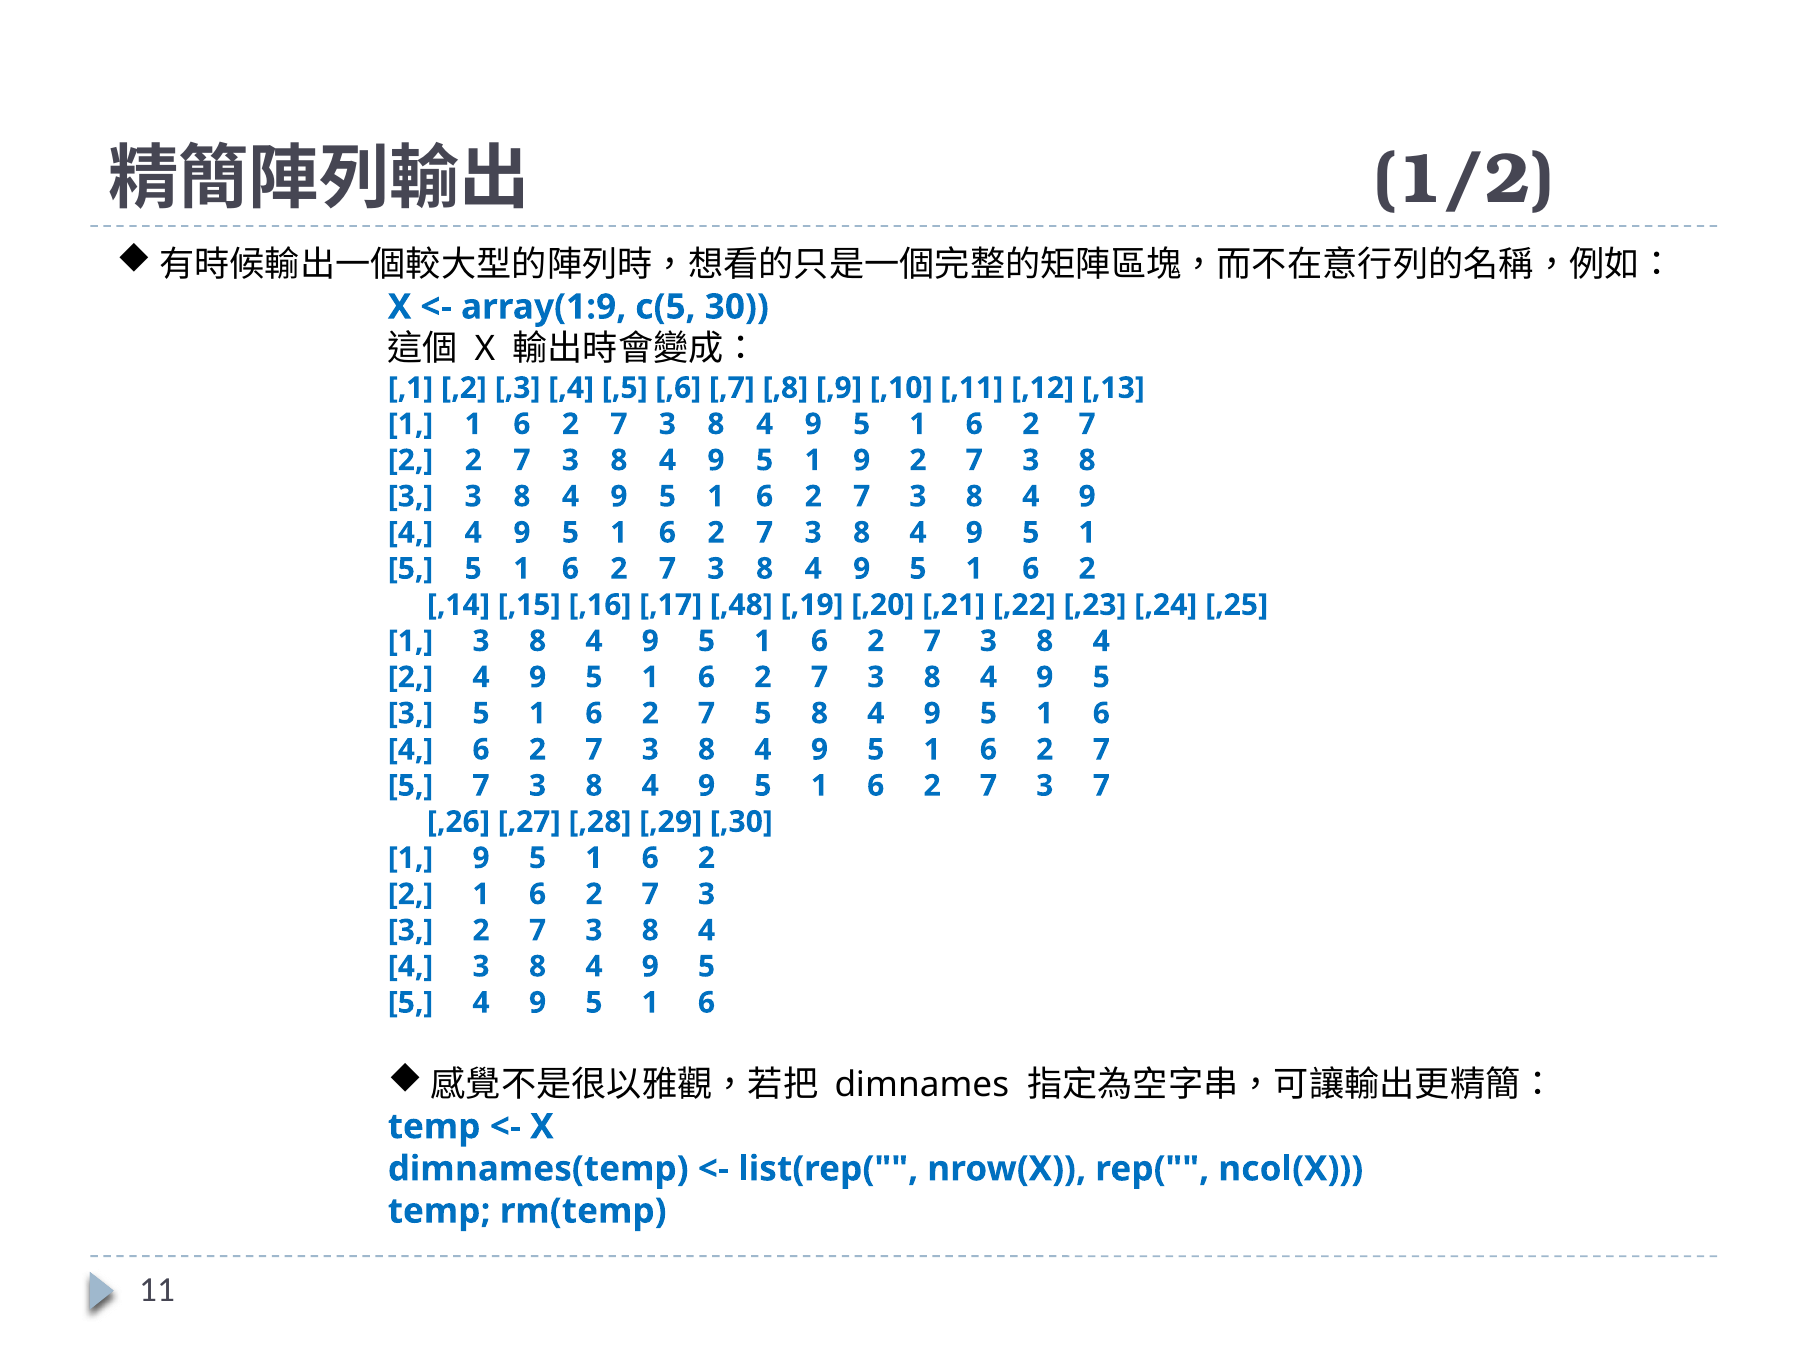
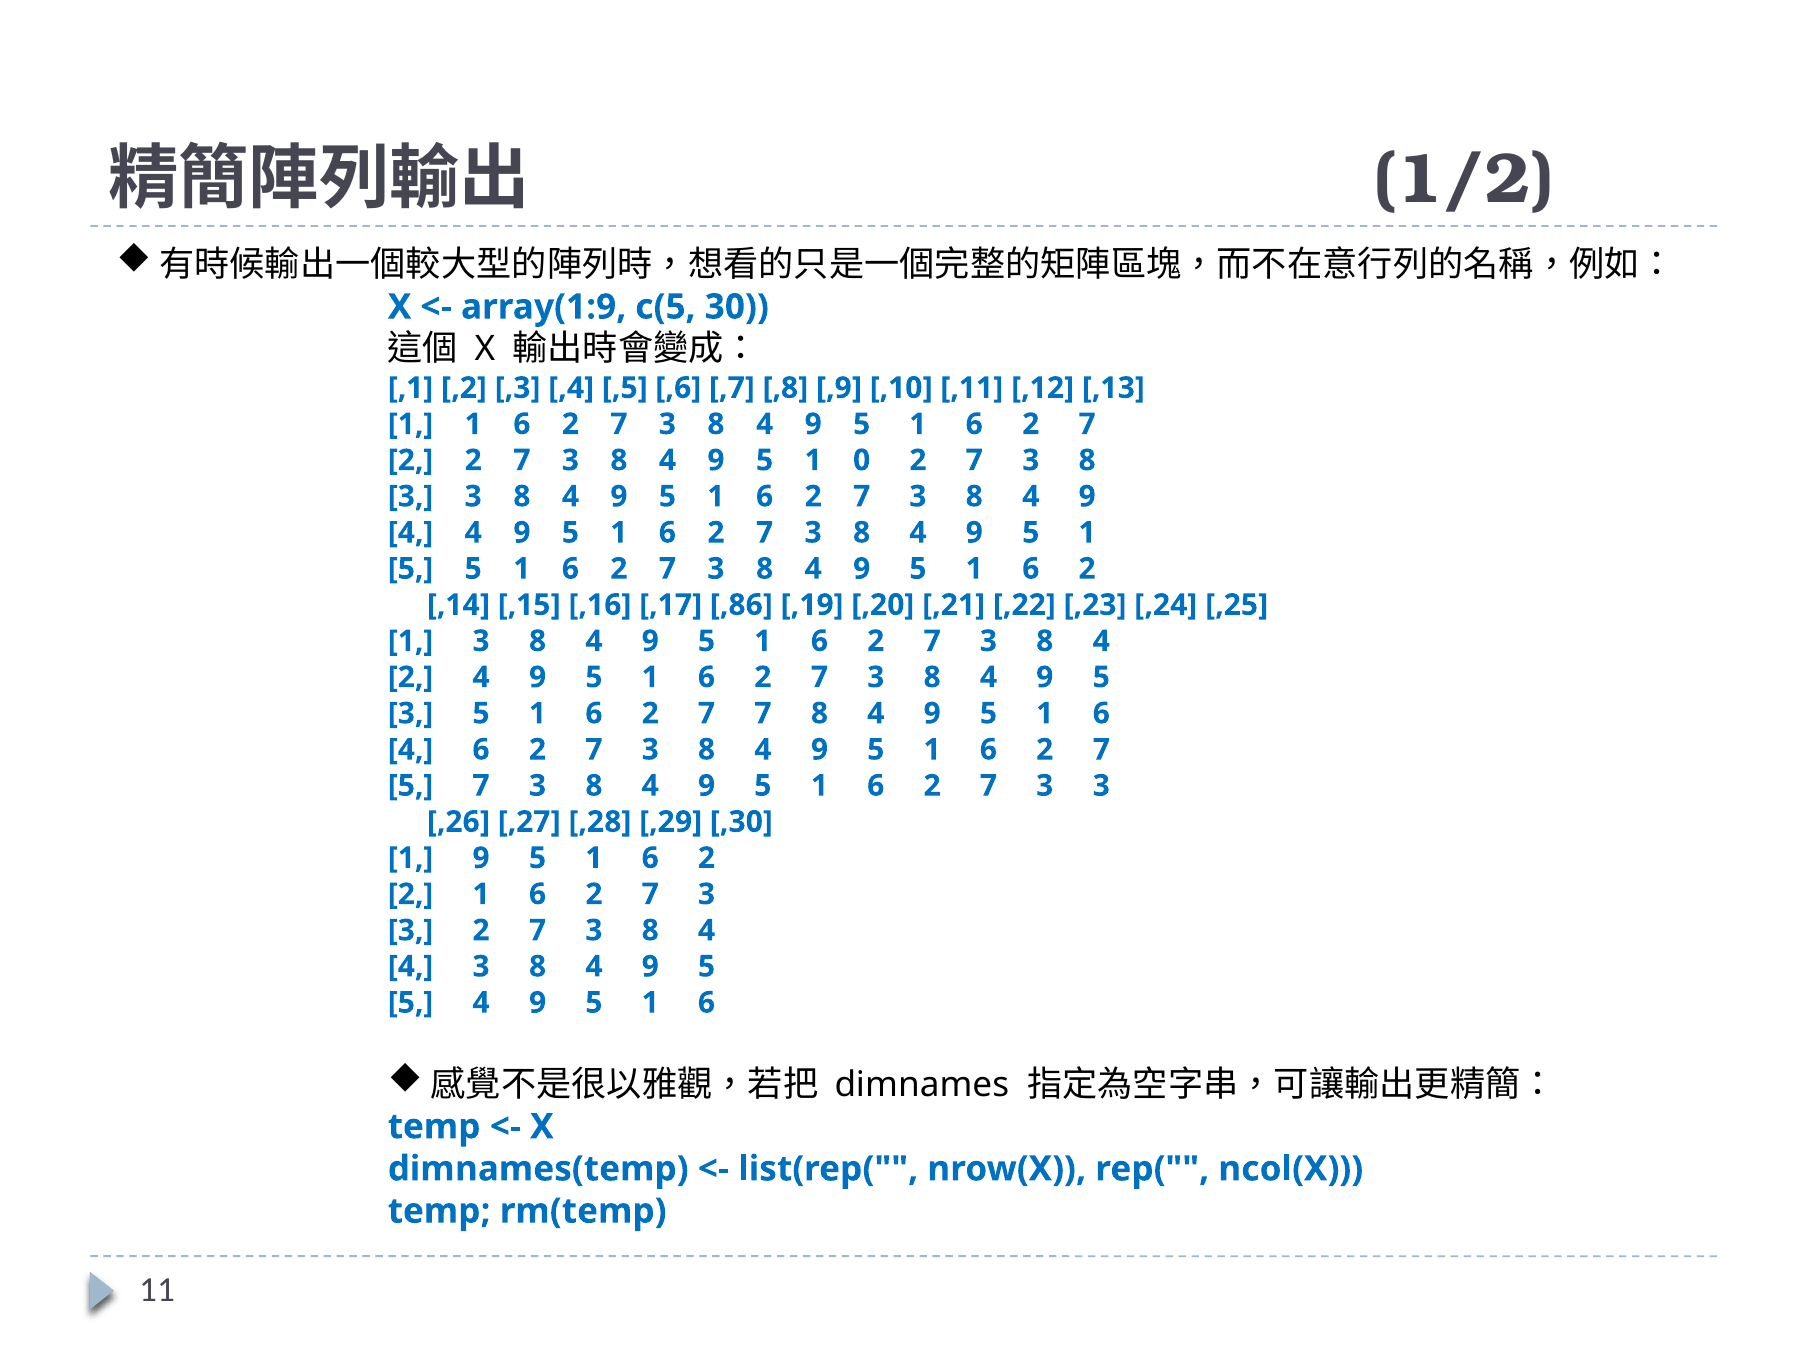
5 1 9: 9 -> 0 (862, 460)
,48: ,48 -> ,86 (741, 605)
5: 5 -> 7 (763, 713)
7: 7 -> 3 (1101, 786)
